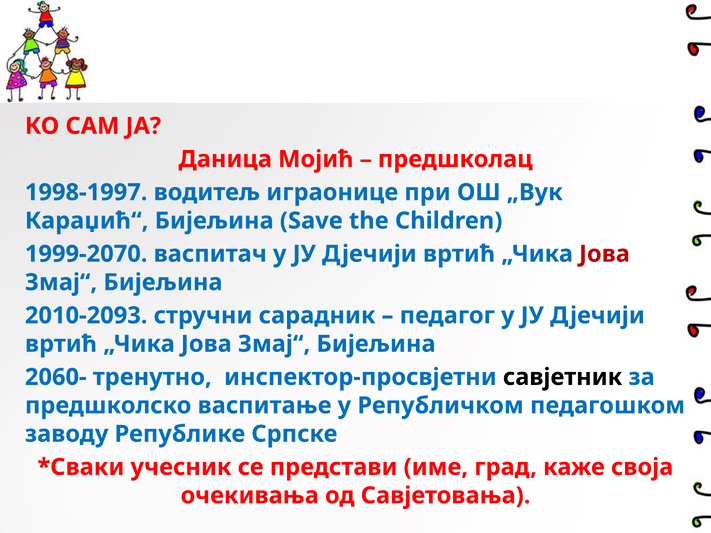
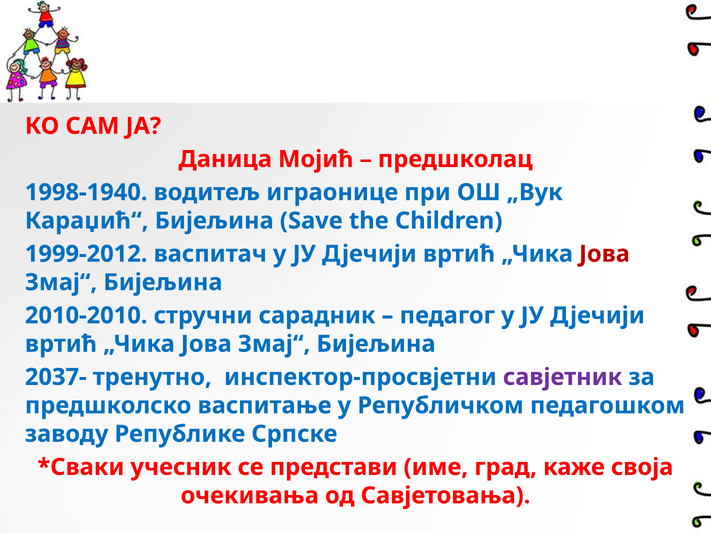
1998-1997: 1998-1997 -> 1998-1940 (86, 192)
1999-2070: 1999-2070 -> 1999-2012 (86, 254)
2010-2093: 2010-2093 -> 2010-2010 (86, 316)
2060-: 2060- -> 2037- (56, 377)
савјетник colour: black -> purple (563, 377)
